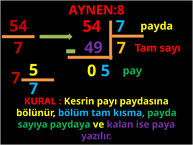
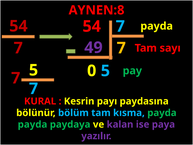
sayıya: sayıya -> payda (33, 124)
